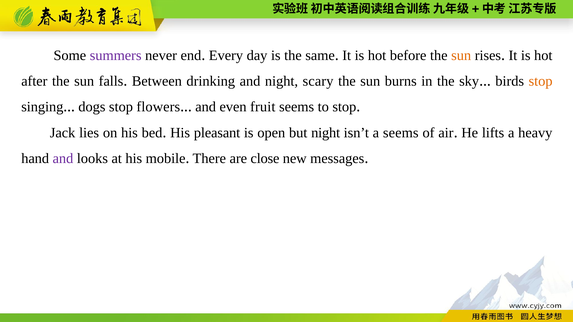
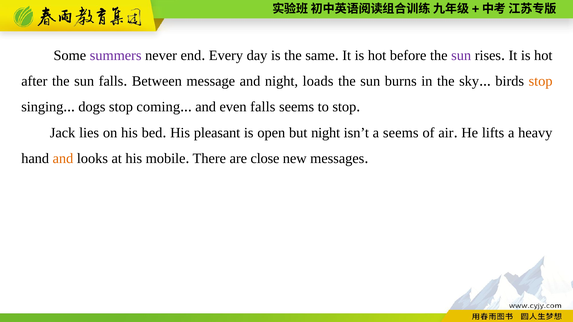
sun colour: orange -> purple (461, 55)
drinking: drinking -> message (211, 81)
scary: scary -> loads (318, 81)
flowers: flowers -> coming (158, 107)
even fruit: fruit -> falls (263, 107)
and colour: purple -> orange (63, 159)
